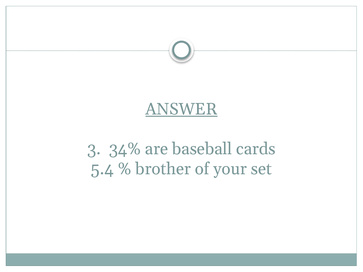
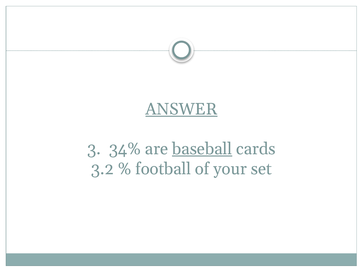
baseball underline: none -> present (202, 149)
5.4: 5.4 -> 3.2 (102, 169)
brother: brother -> football (163, 169)
